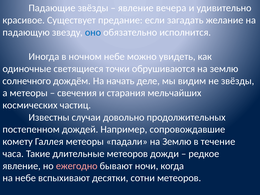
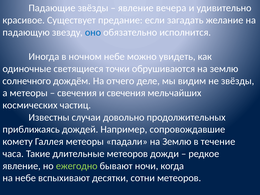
начать: начать -> отчего (120, 81)
и старания: старания -> свечения (126, 93)
постепенном: постепенном -> приближаясь (31, 129)
ежегодно colour: pink -> light green (77, 166)
